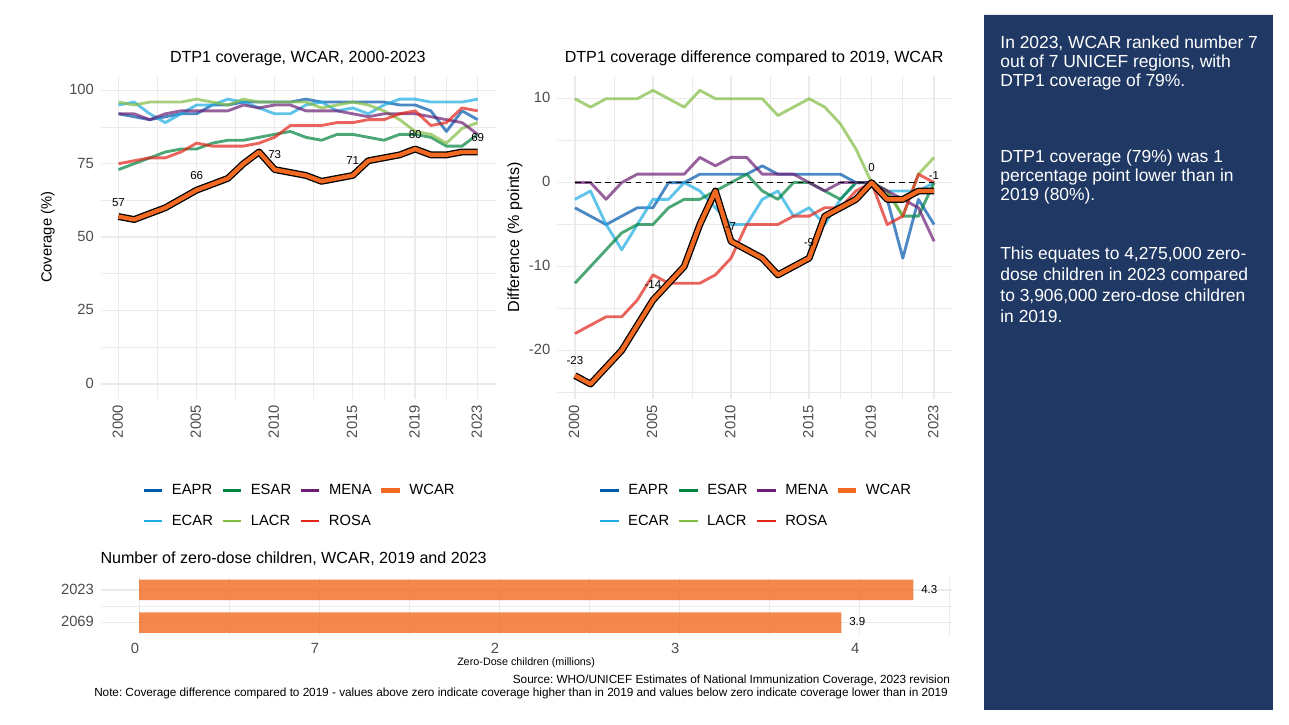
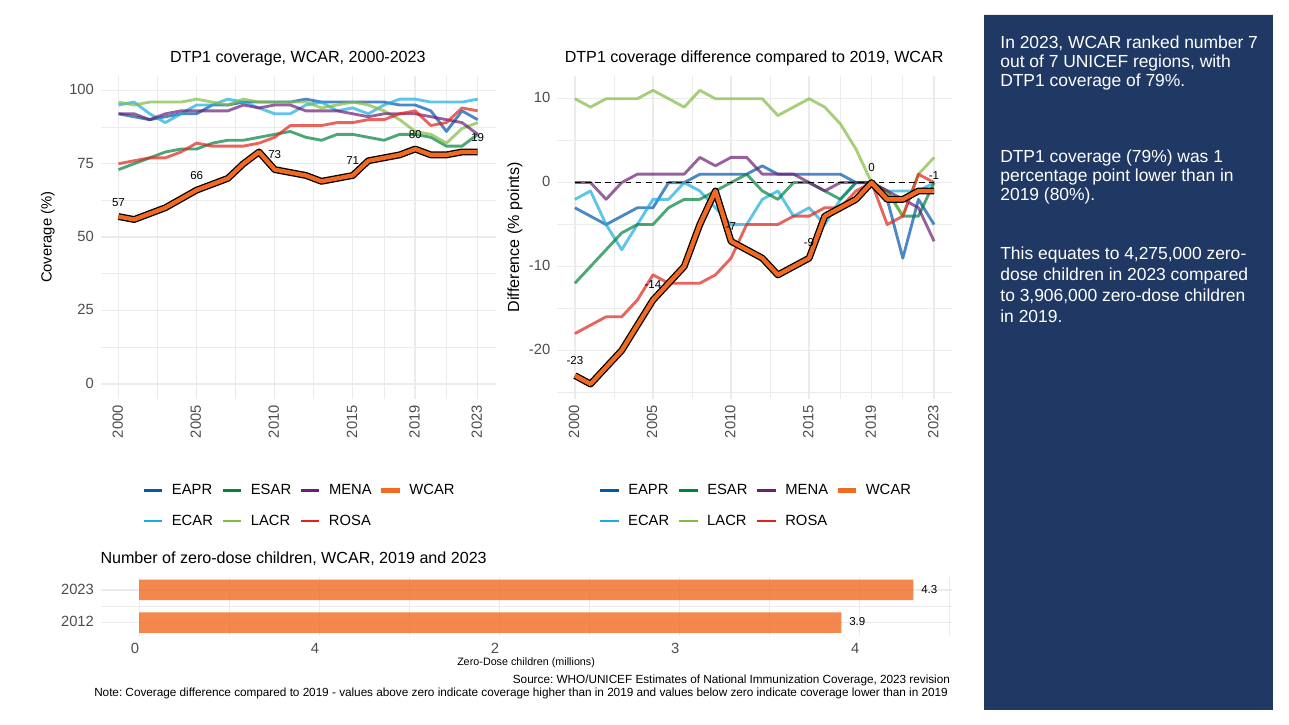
69: 69 -> 19 (478, 138)
2069: 2069 -> 2012 (77, 622)
0 7: 7 -> 4 (315, 649)
